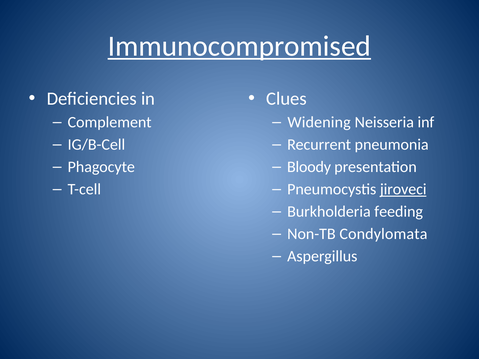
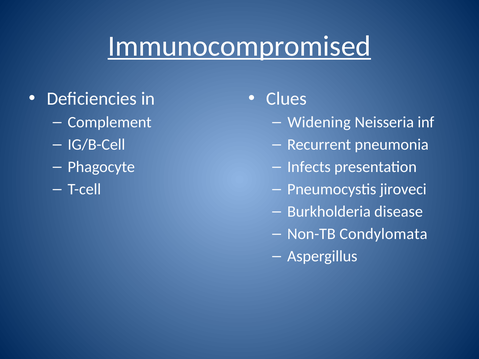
Bloody: Bloody -> Infects (309, 167)
jiroveci underline: present -> none (403, 190)
feeding: feeding -> disease (399, 212)
